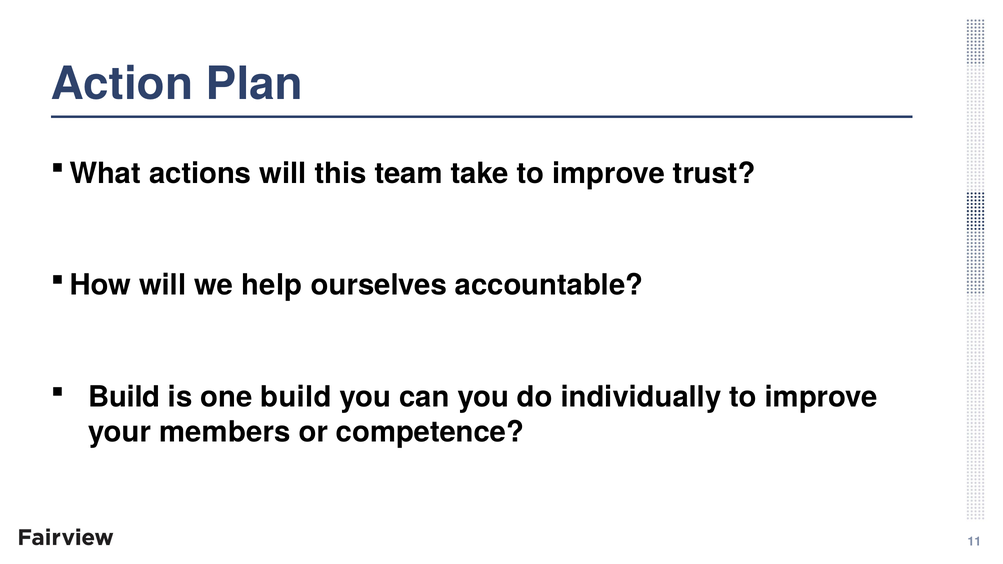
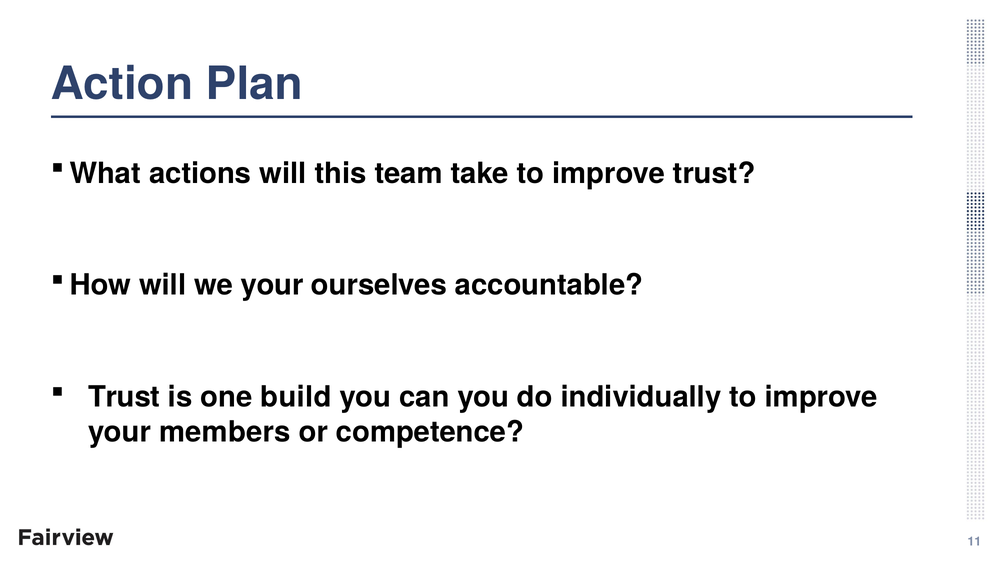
we help: help -> your (272, 285)
Build: Build -> Trust (124, 397)
